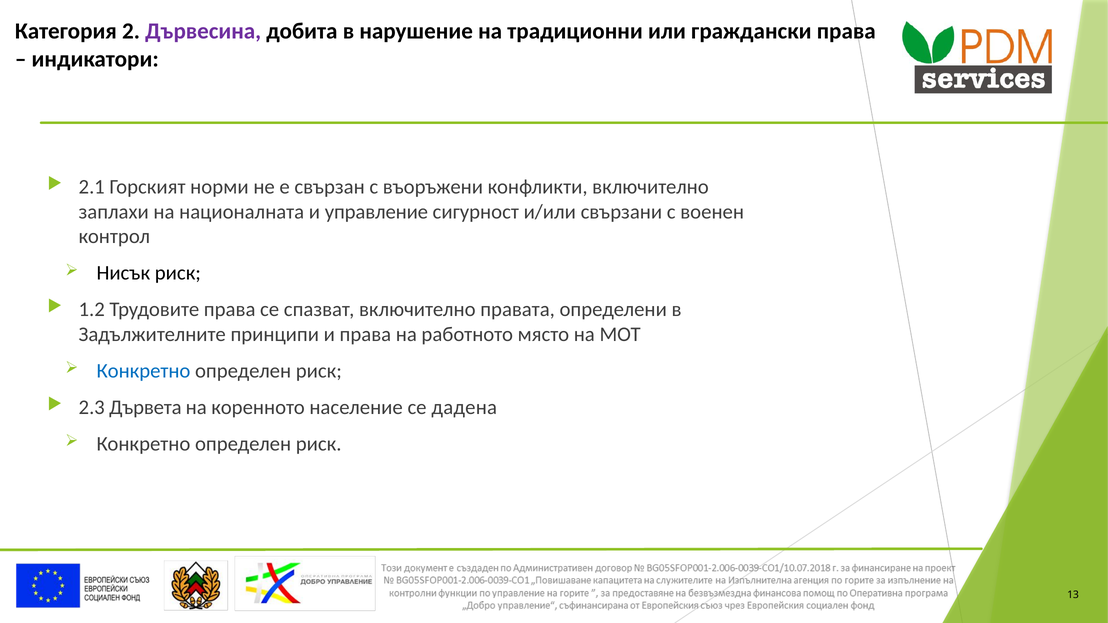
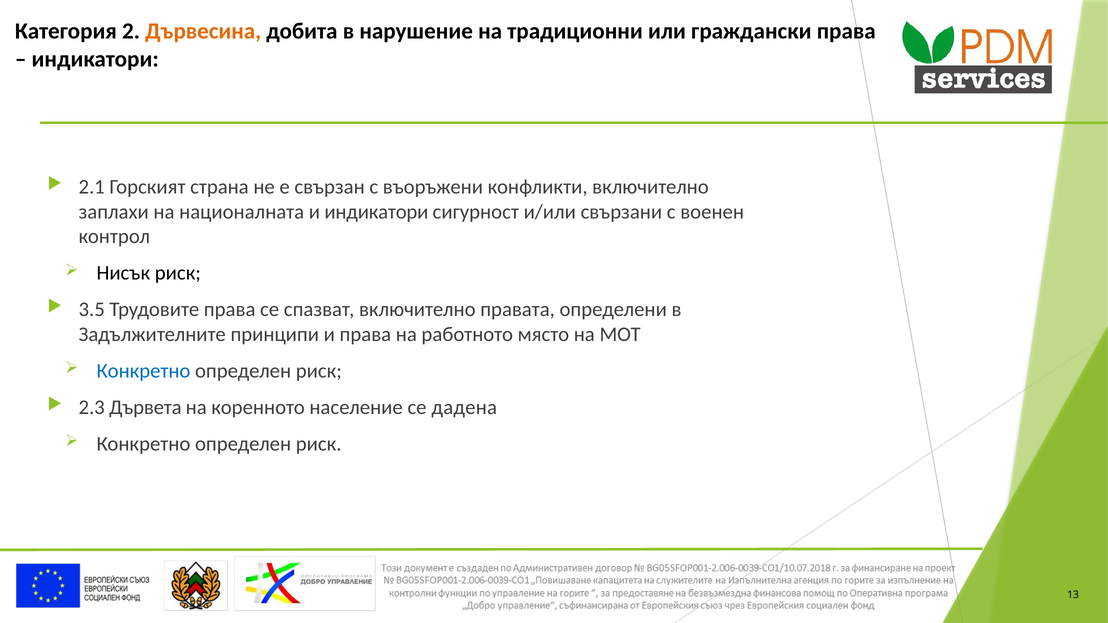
Дървесина colour: purple -> orange (203, 31)
норми: норми -> страна (219, 187)
и управление: управление -> индикатори (376, 212)
1.2: 1.2 -> 3.5 (92, 310)
